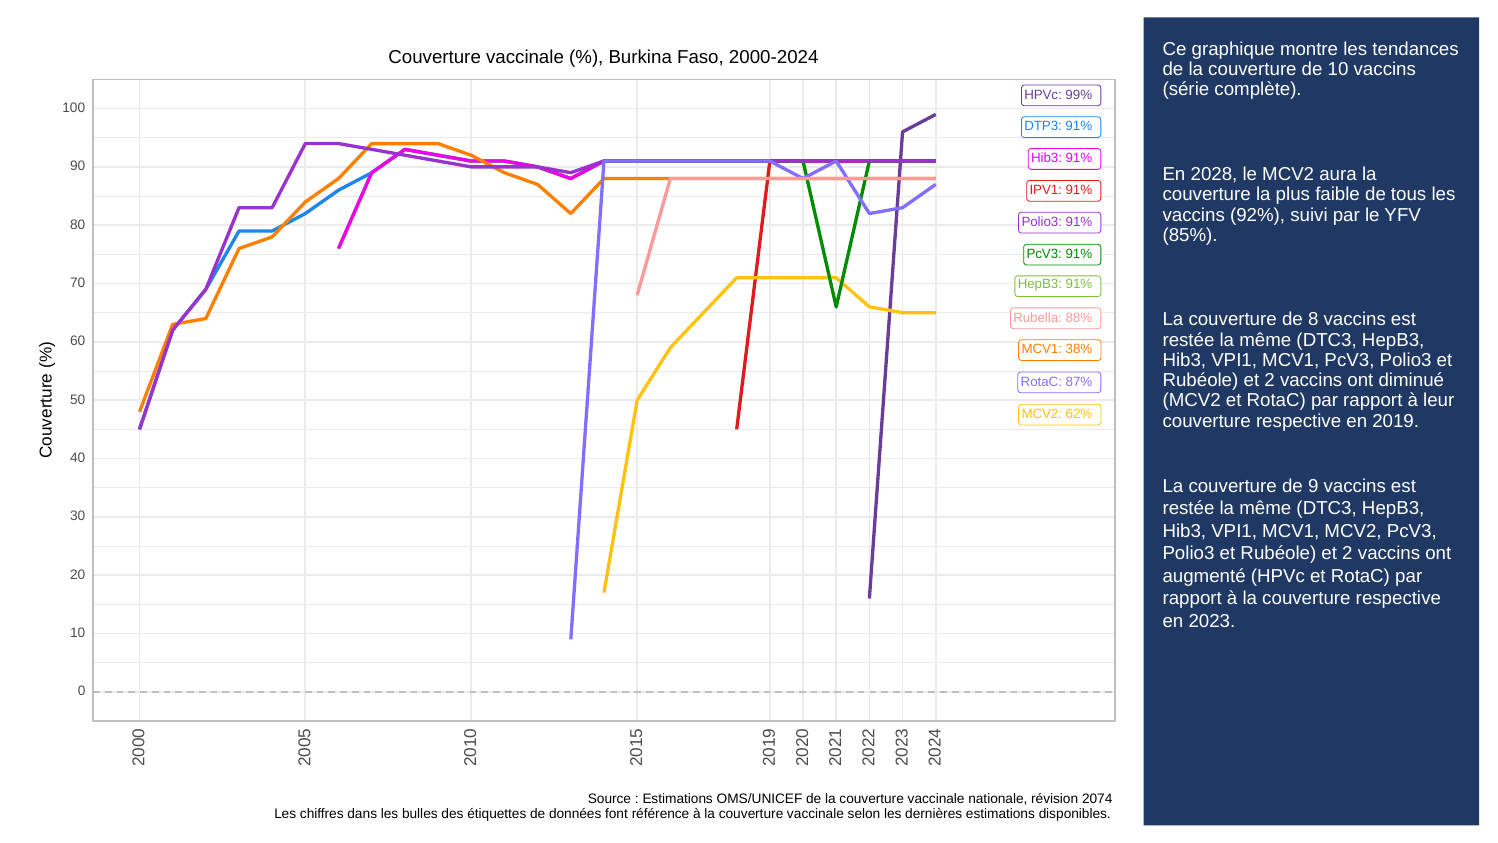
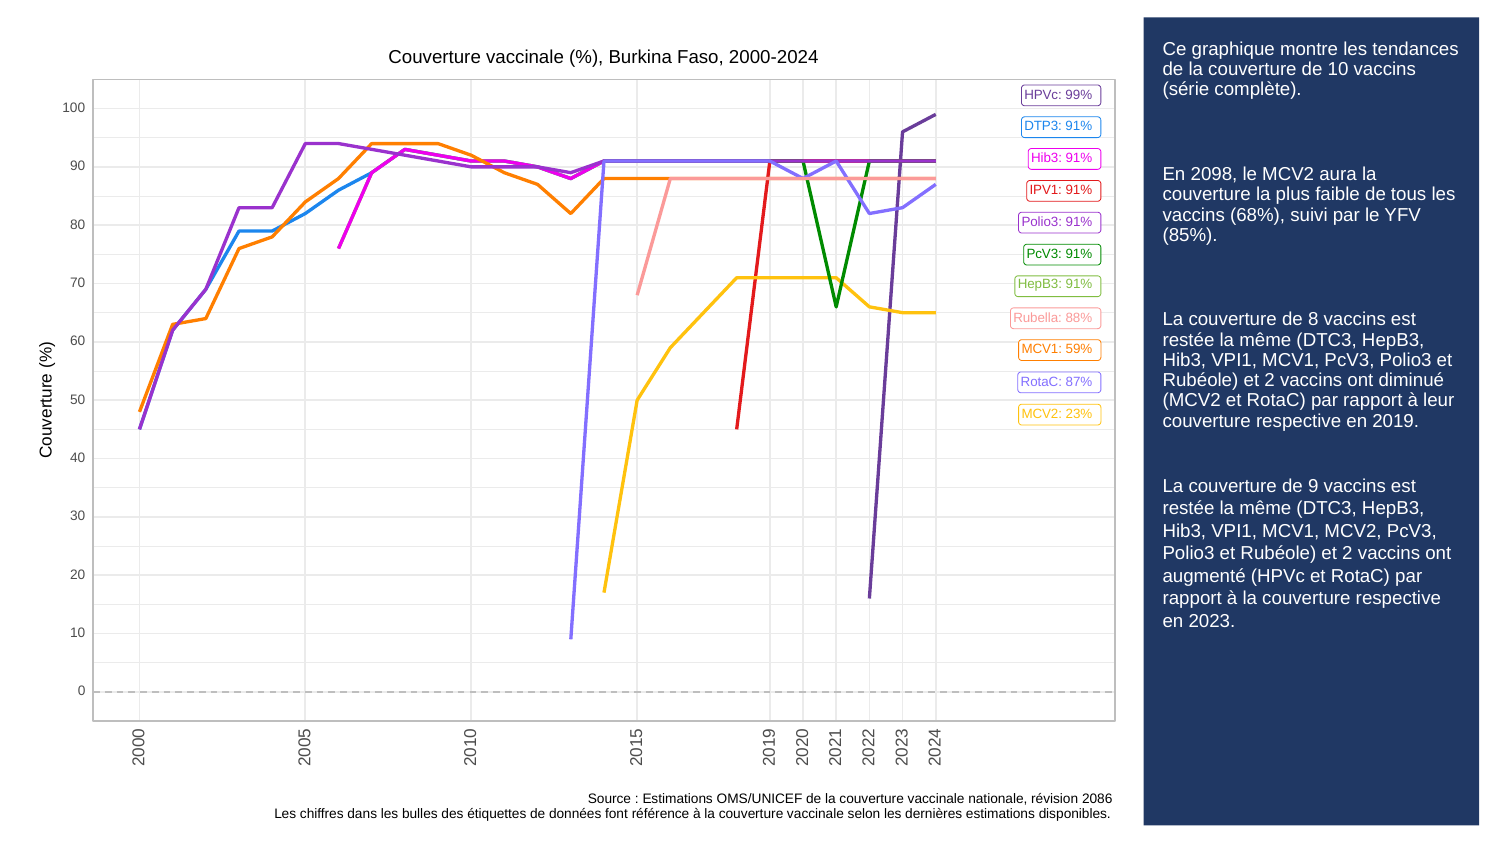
2028: 2028 -> 2098 (1214, 174)
92%: 92% -> 68% (1258, 215)
38%: 38% -> 59% (1079, 349)
62%: 62% -> 23% (1079, 414)
2074: 2074 -> 2086 (1097, 799)
